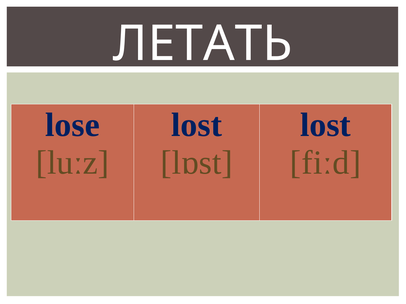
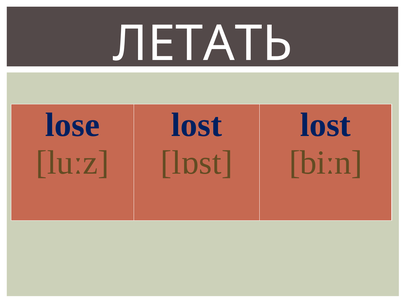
fiːd: fiːd -> biːn (326, 163)
